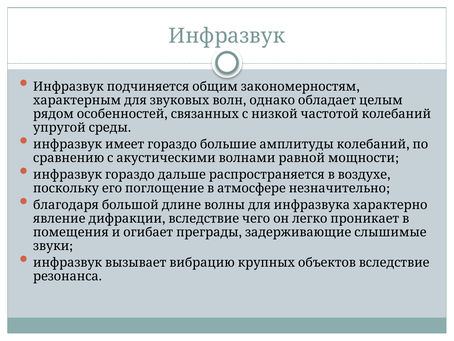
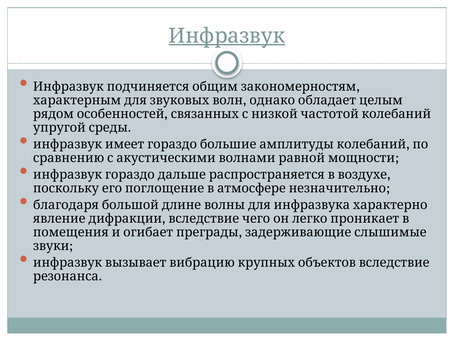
Инфразвук underline: none -> present (227, 36)
